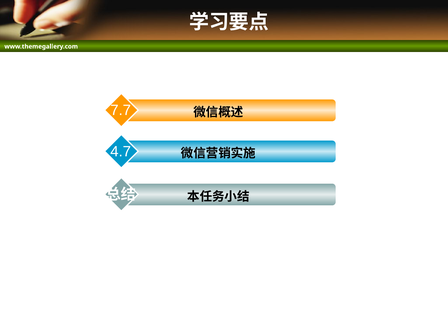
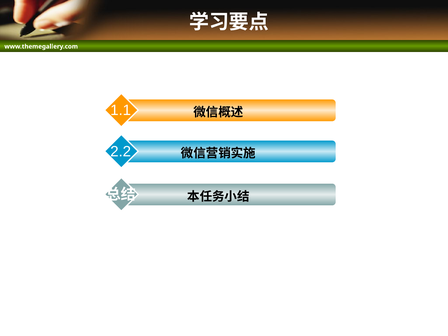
7.7: 7.7 -> 1.1 (121, 110)
4.7: 4.7 -> 2.2 (121, 151)
